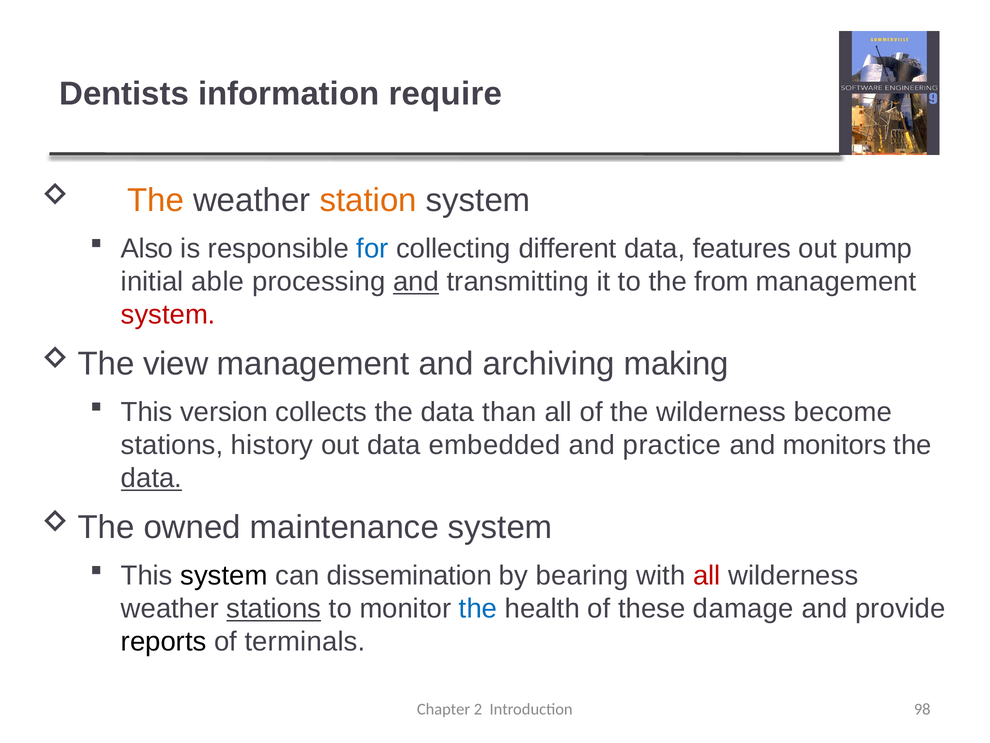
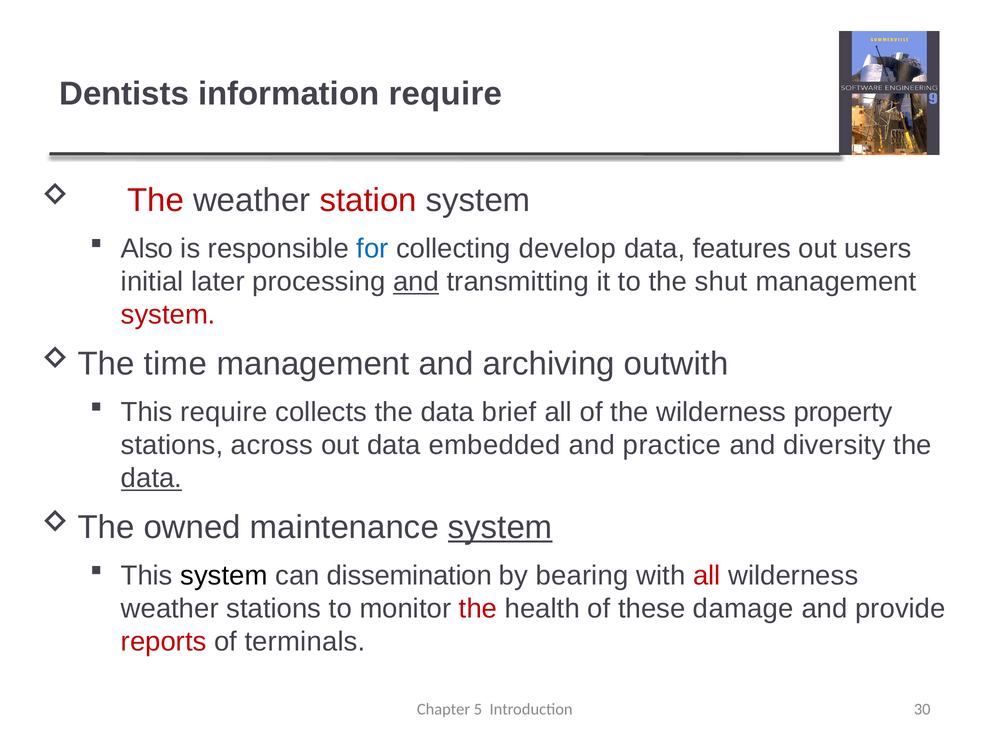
The colour: orange -> red (156, 200)
station colour: orange -> red (368, 200)
different: different -> develop (567, 249)
pump: pump -> users (878, 249)
able: able -> later (218, 282)
from: from -> shut (721, 282)
view: view -> time (176, 364)
making: making -> outwith (676, 364)
This version: version -> require (224, 412)
than: than -> brief (509, 412)
become: become -> property (843, 412)
history: history -> across (272, 445)
monitors: monitors -> diversity (834, 445)
system underline: none -> present (500, 527)
stations underline: present -> none (274, 608)
the colour: blue -> red (478, 608)
reports colour: black -> red (164, 641)
2: 2 -> 5 (478, 709)
98: 98 -> 30 (922, 709)
